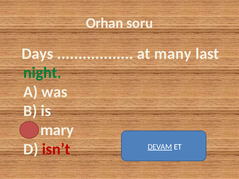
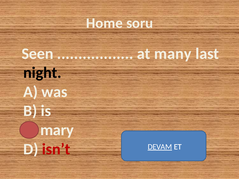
Orhan: Orhan -> Home (104, 23)
Days: Days -> Seen (37, 54)
night colour: green -> black (42, 73)
